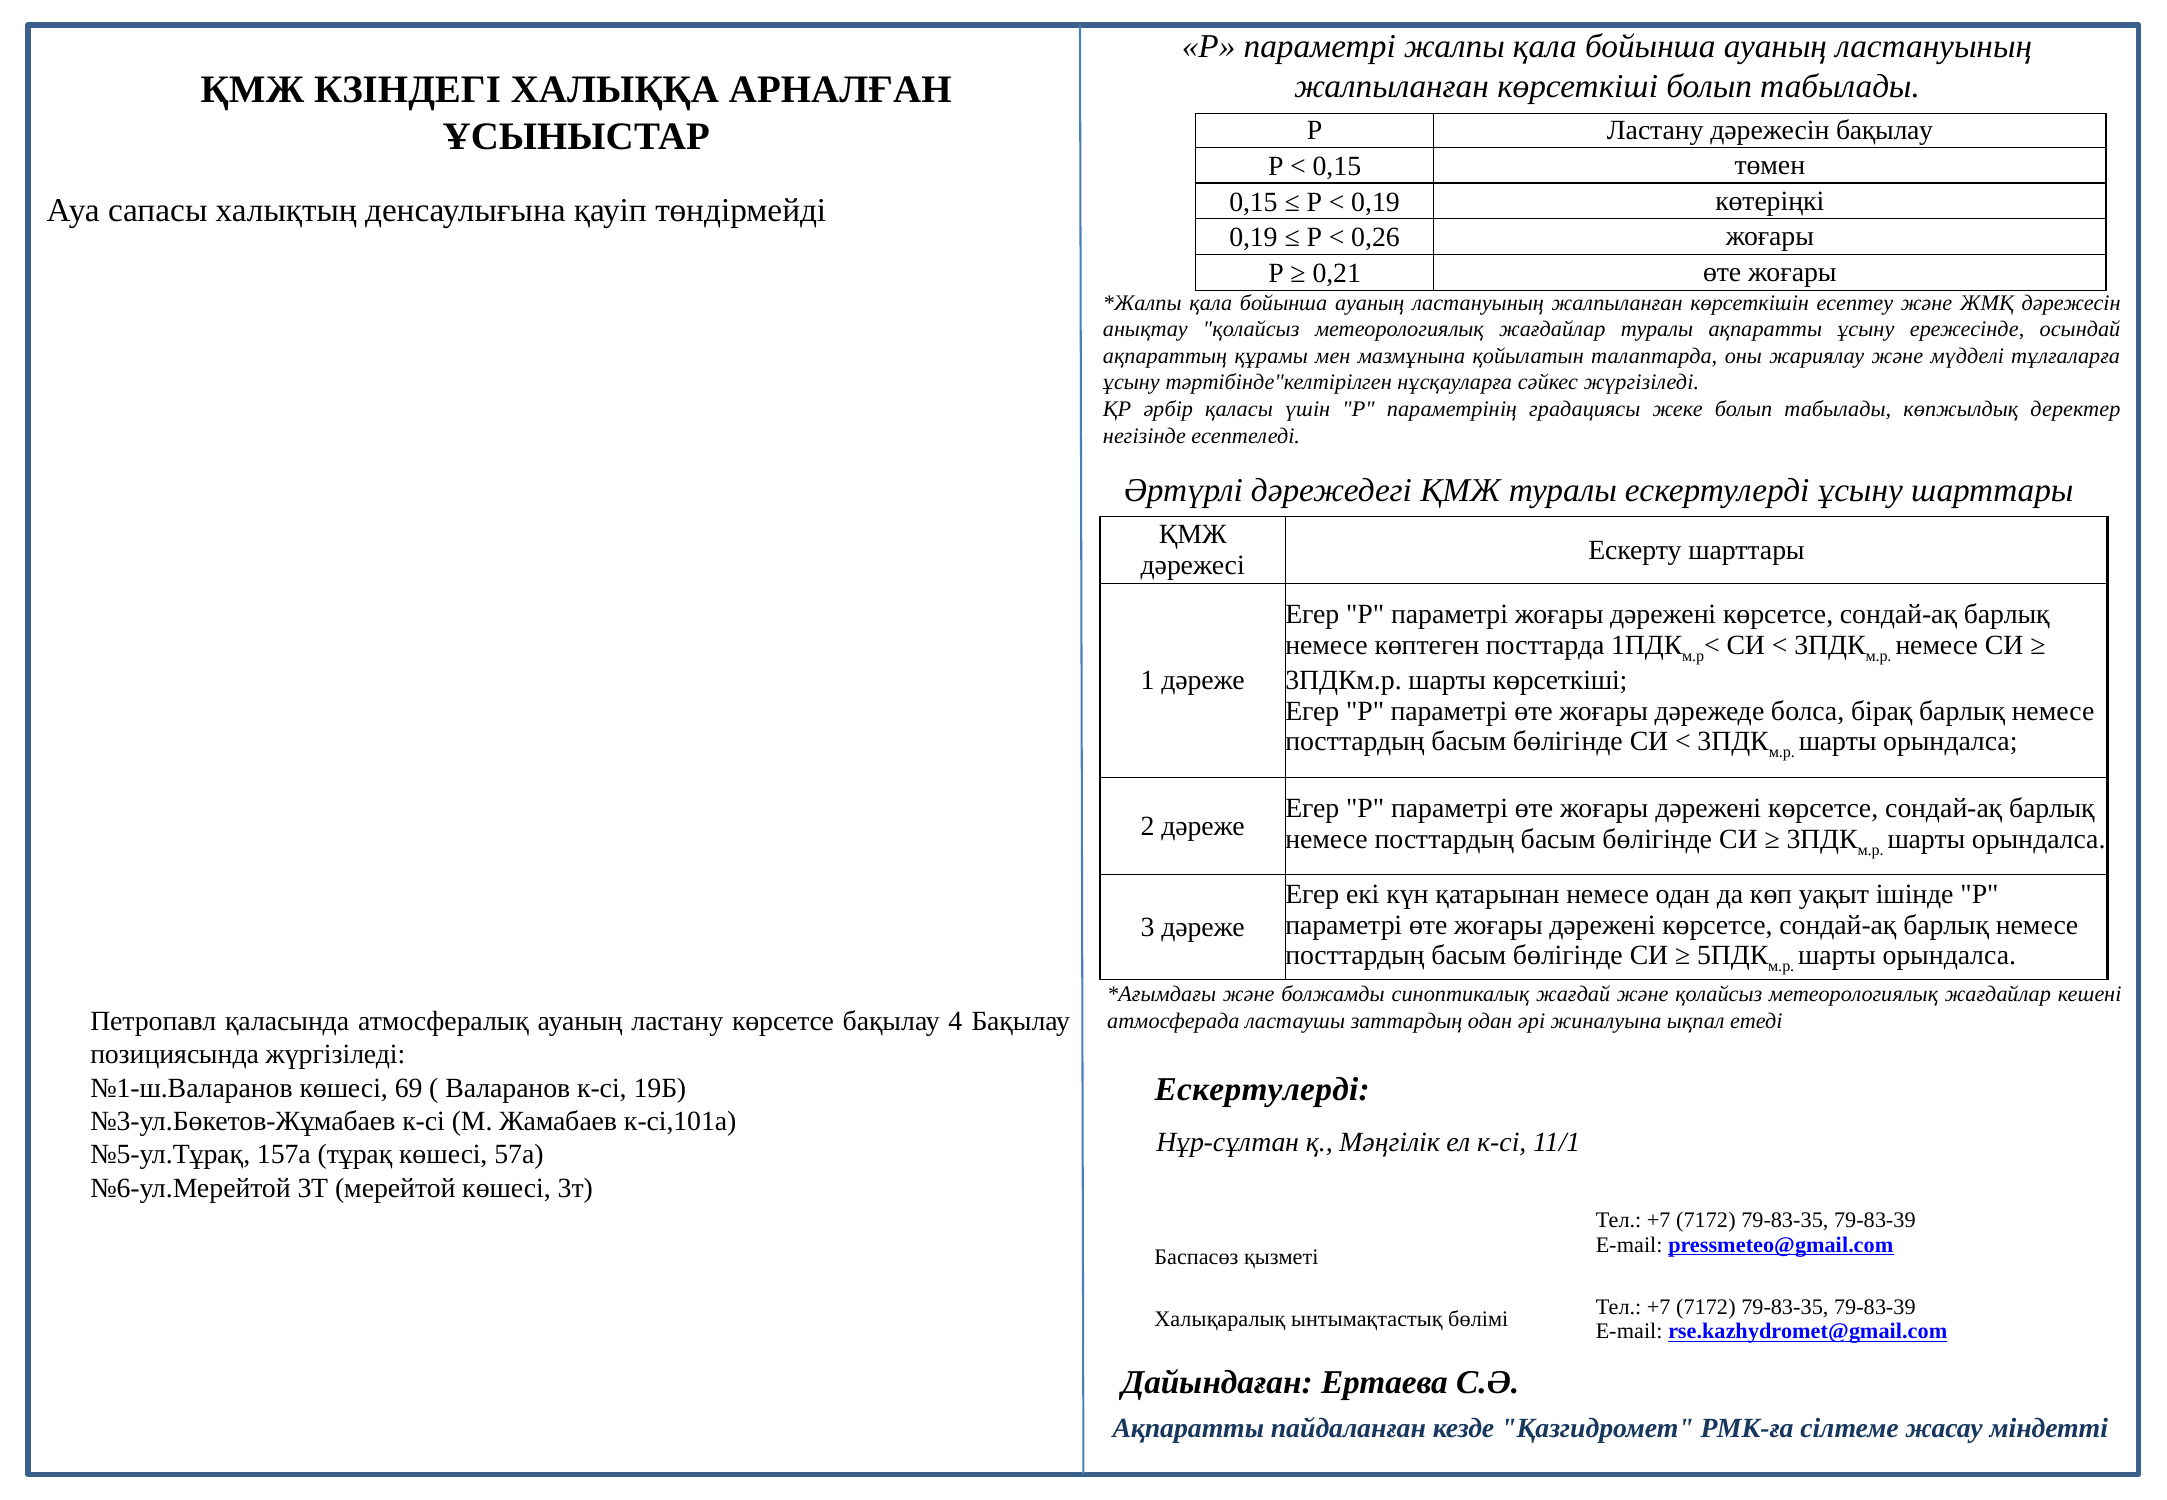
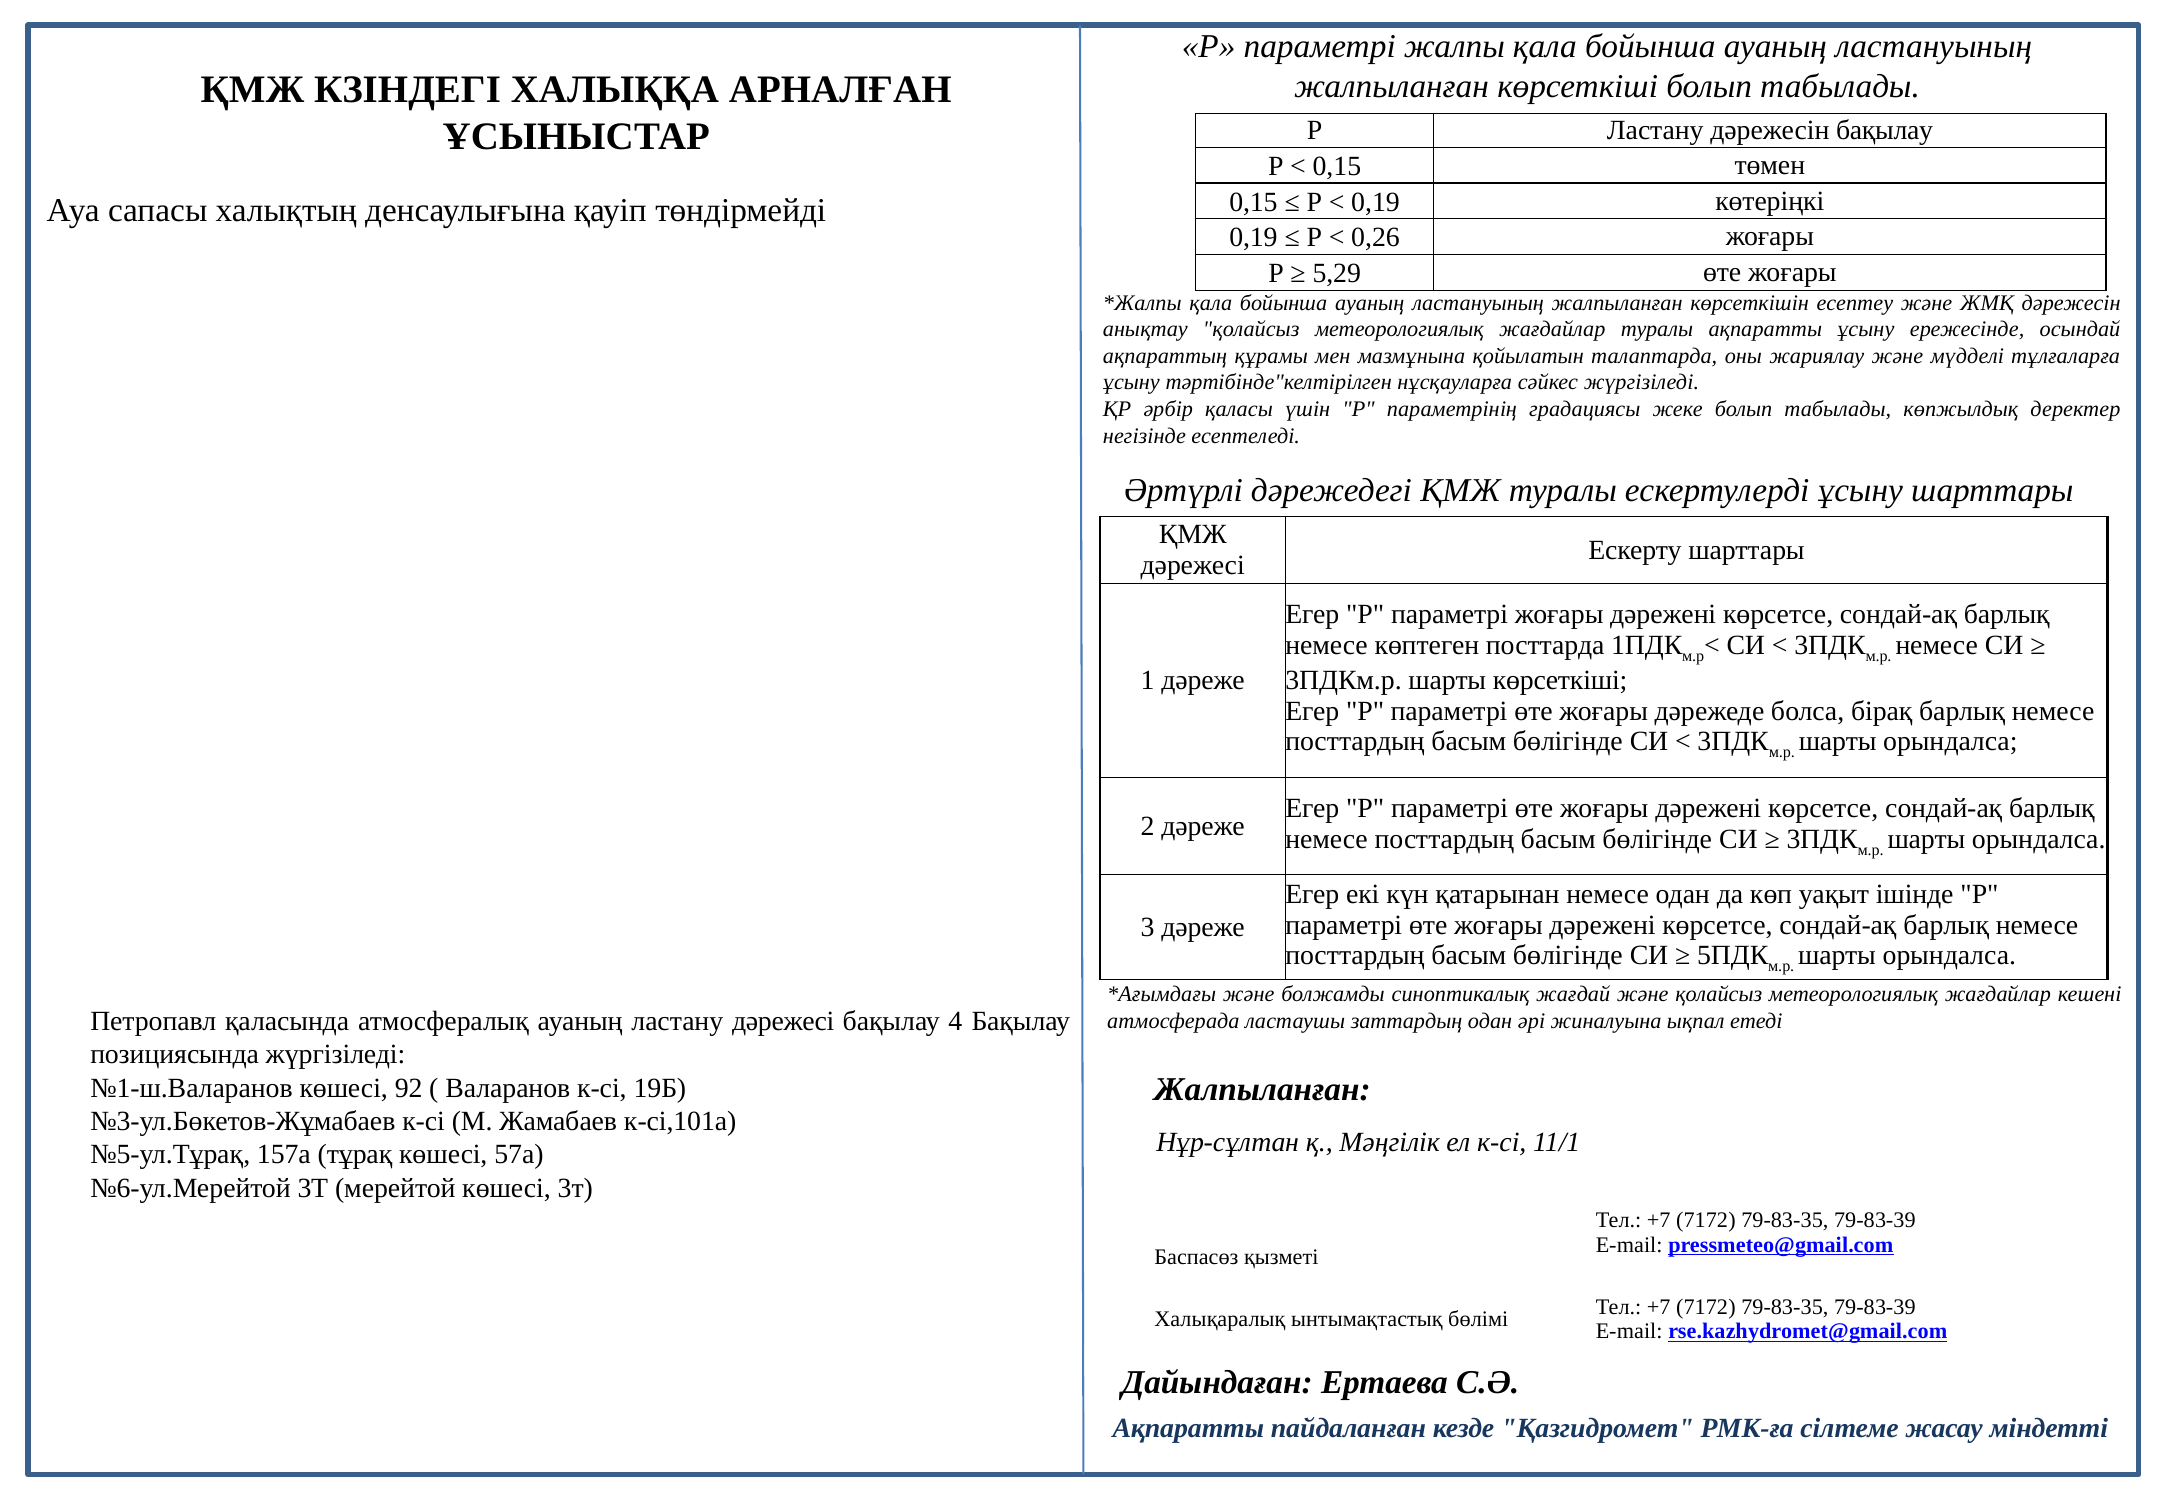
0,21: 0,21 -> 5,29 (1337, 274)
ластану көрсетсе: көрсетсе -> дәрежесі (783, 1021)
Ескертулерді: Ескертулерді -> Жалпыланған (1262, 1090)
69: 69 -> 92 (409, 1088)
